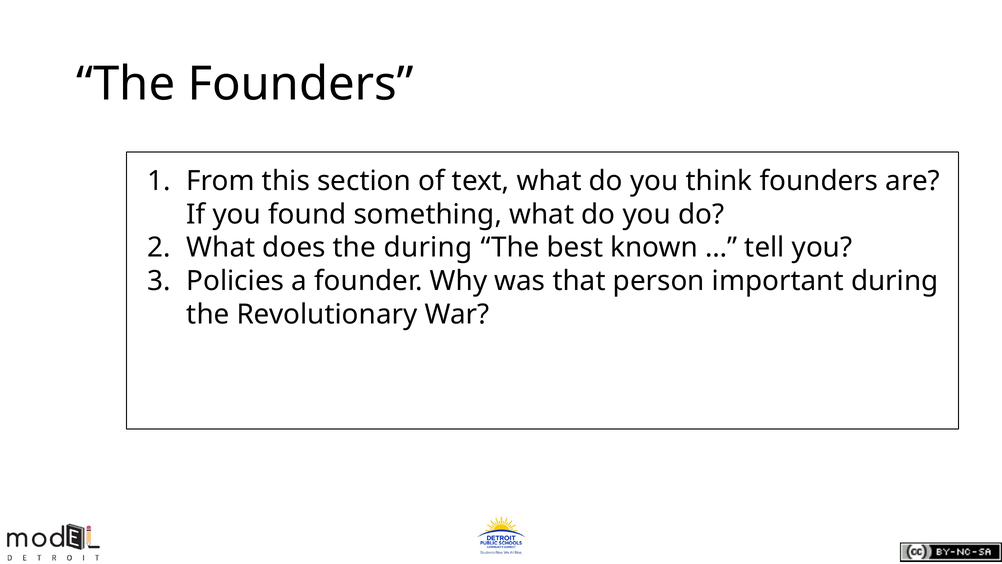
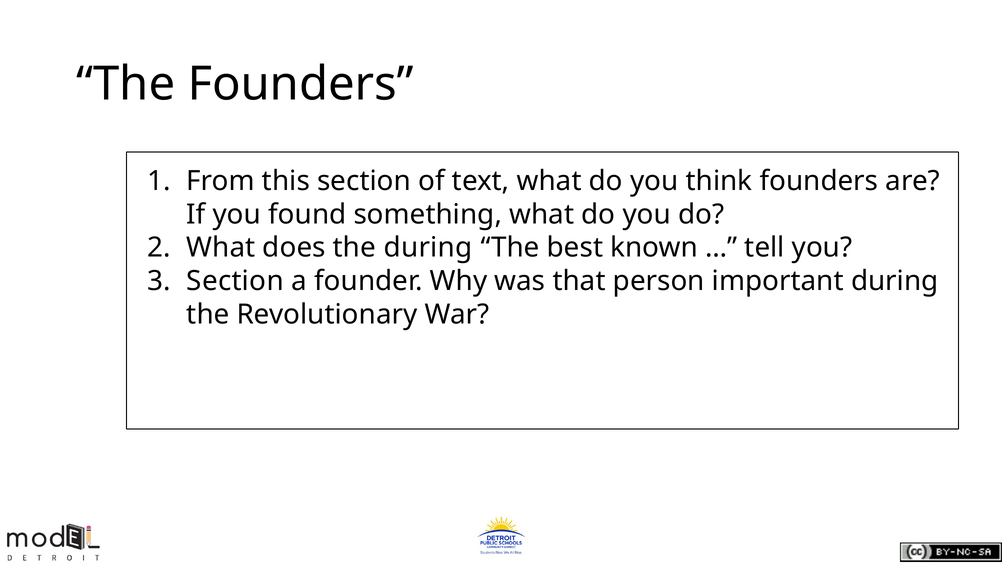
Policies: Policies -> Section (235, 281)
